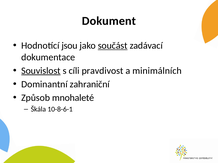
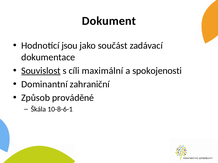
součást underline: present -> none (113, 46)
pravdivost: pravdivost -> maximální (102, 71)
minimálních: minimálních -> spokojenosti (157, 71)
mnohaleté: mnohaleté -> prováděné (73, 98)
